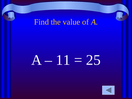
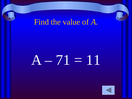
11: 11 -> 71 (63, 60)
25: 25 -> 11 (93, 60)
